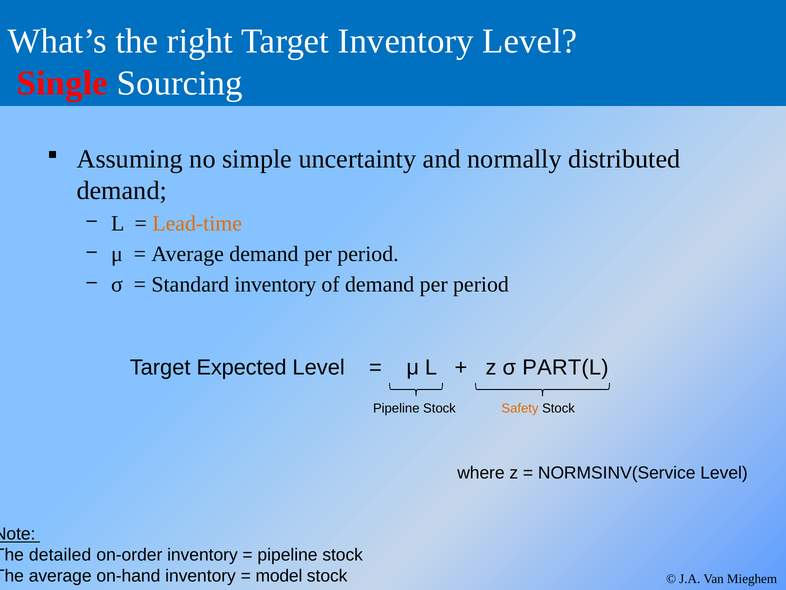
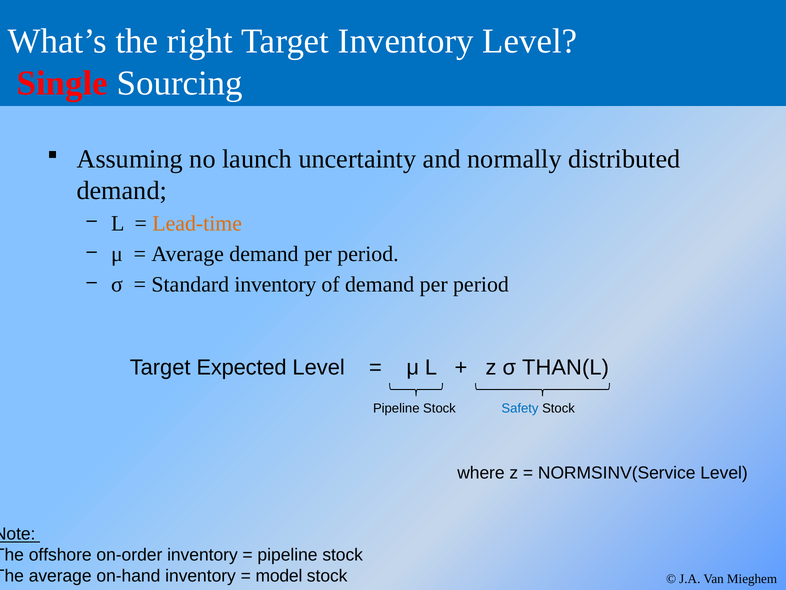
simple: simple -> launch (257, 159)
PART(L: PART(L -> THAN(L (566, 367)
Safety colour: orange -> blue (520, 408)
detailed: detailed -> offshore (60, 555)
